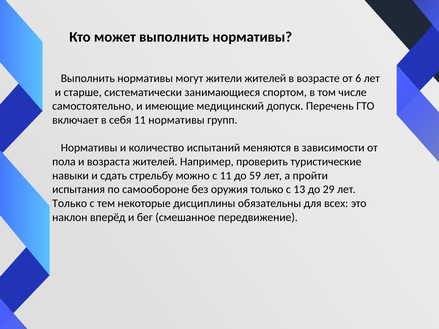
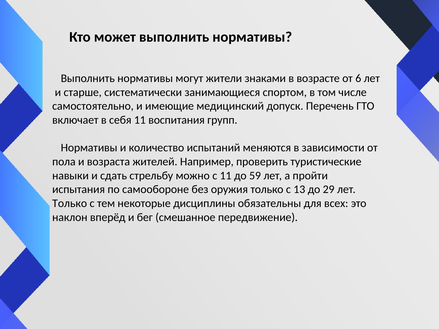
жители жителей: жителей -> знаками (265, 78)
11 нормативы: нормативы -> воспитания (177, 120)
